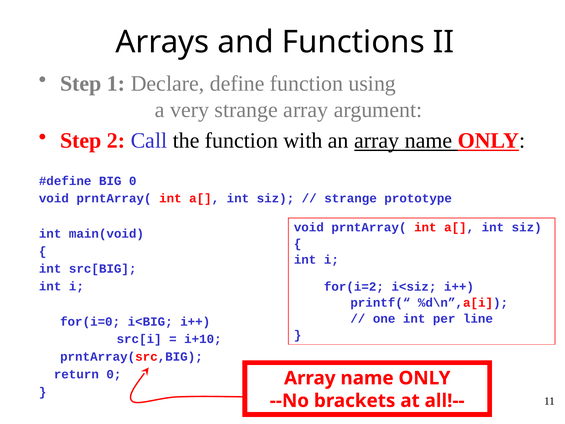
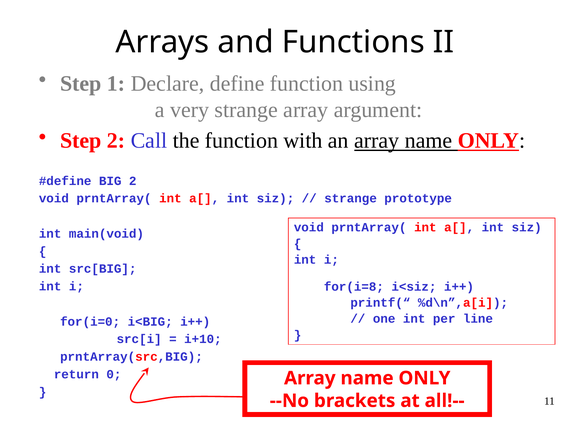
BIG 0: 0 -> 2 (133, 181)
for(i=2: for(i=2 -> for(i=8 (354, 287)
